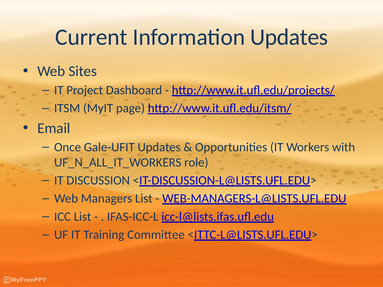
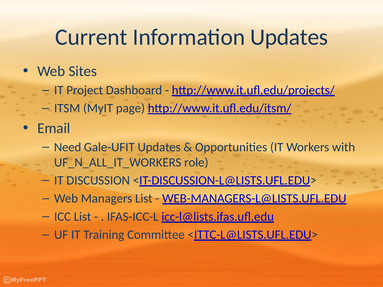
Once: Once -> Need (68, 147)
